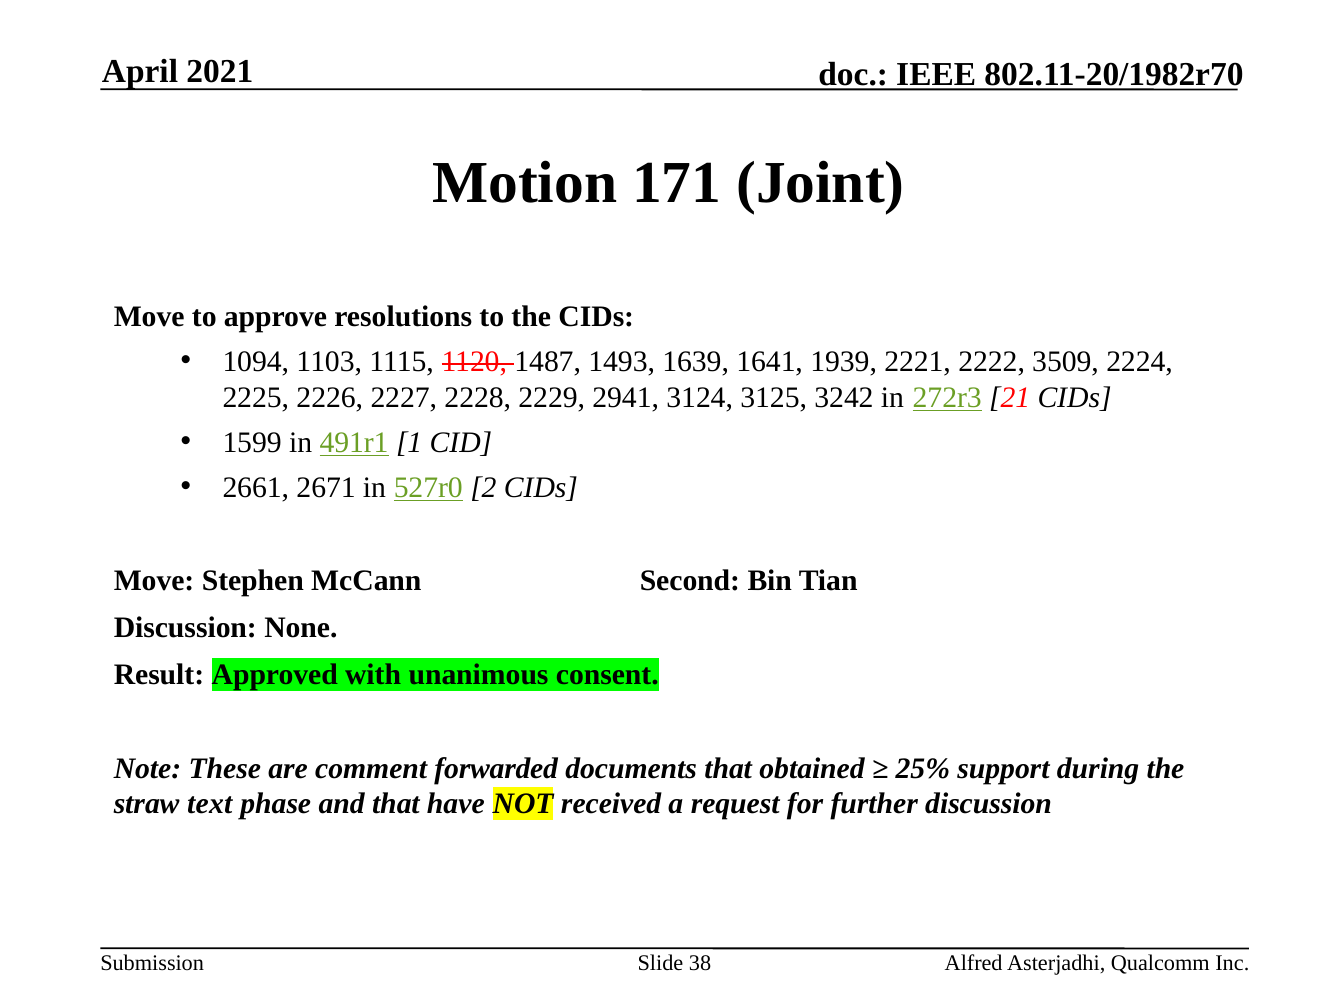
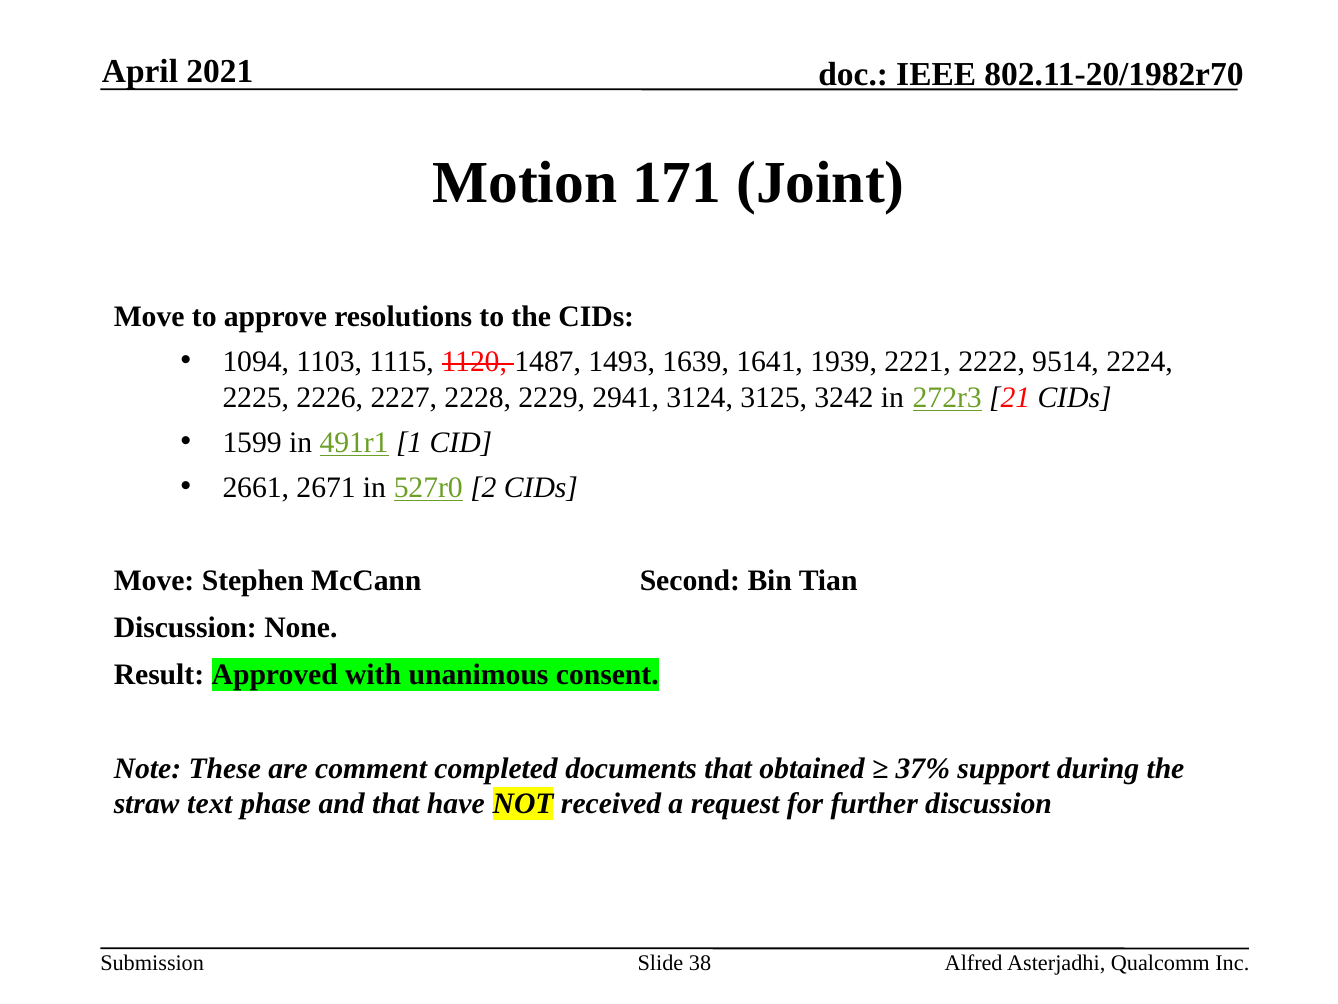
3509: 3509 -> 9514 (1066, 361)
forwarded: forwarded -> completed (496, 768)
25%: 25% -> 37% (923, 768)
